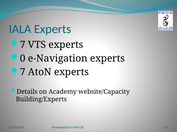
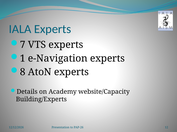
0: 0 -> 1 (23, 59)
7: 7 -> 8 (23, 72)
